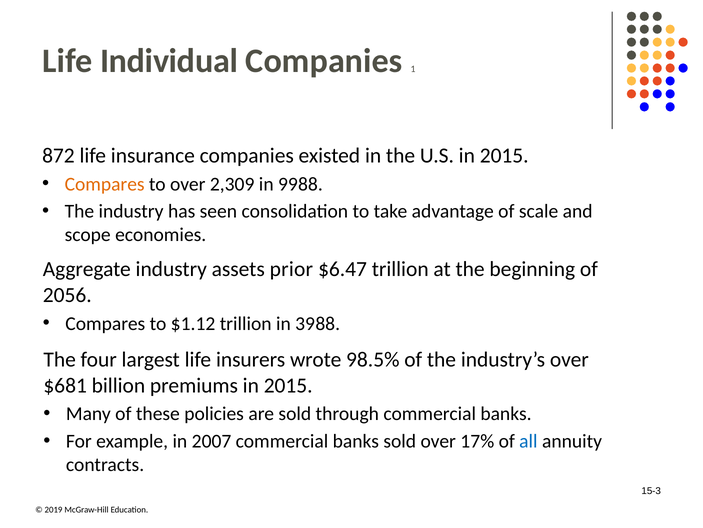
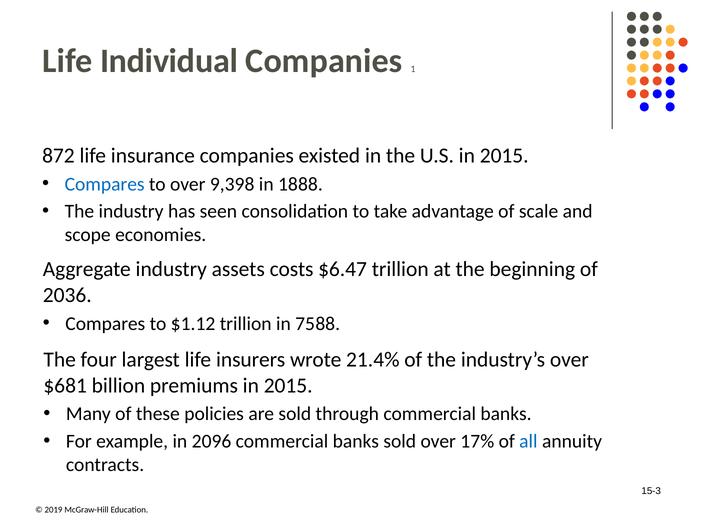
Compares colour: orange -> blue (105, 184)
2,309: 2,309 -> 9,398 (232, 184)
99: 99 -> 18 (288, 184)
prior: prior -> costs (292, 269)
2056: 2056 -> 2036 (67, 295)
39: 39 -> 75 (305, 323)
98.5%: 98.5% -> 21.4% (373, 359)
2007: 2007 -> 2096 (212, 441)
